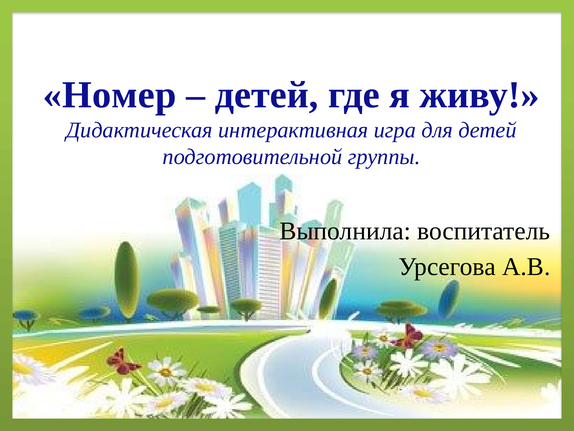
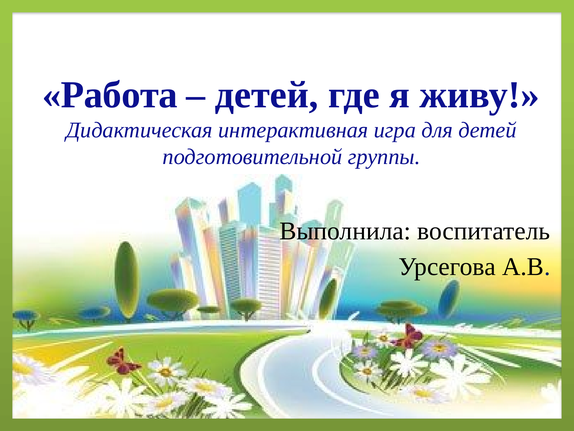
Номер: Номер -> Работа (110, 95)
